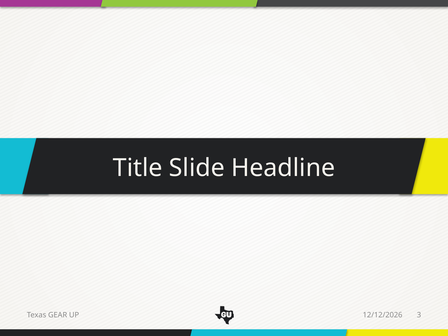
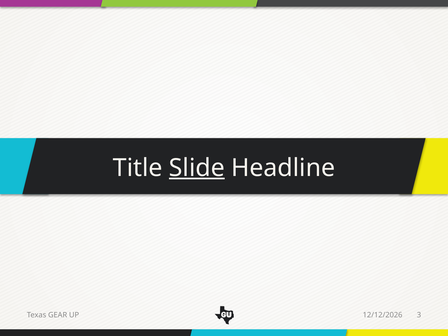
Slide underline: none -> present (197, 168)
